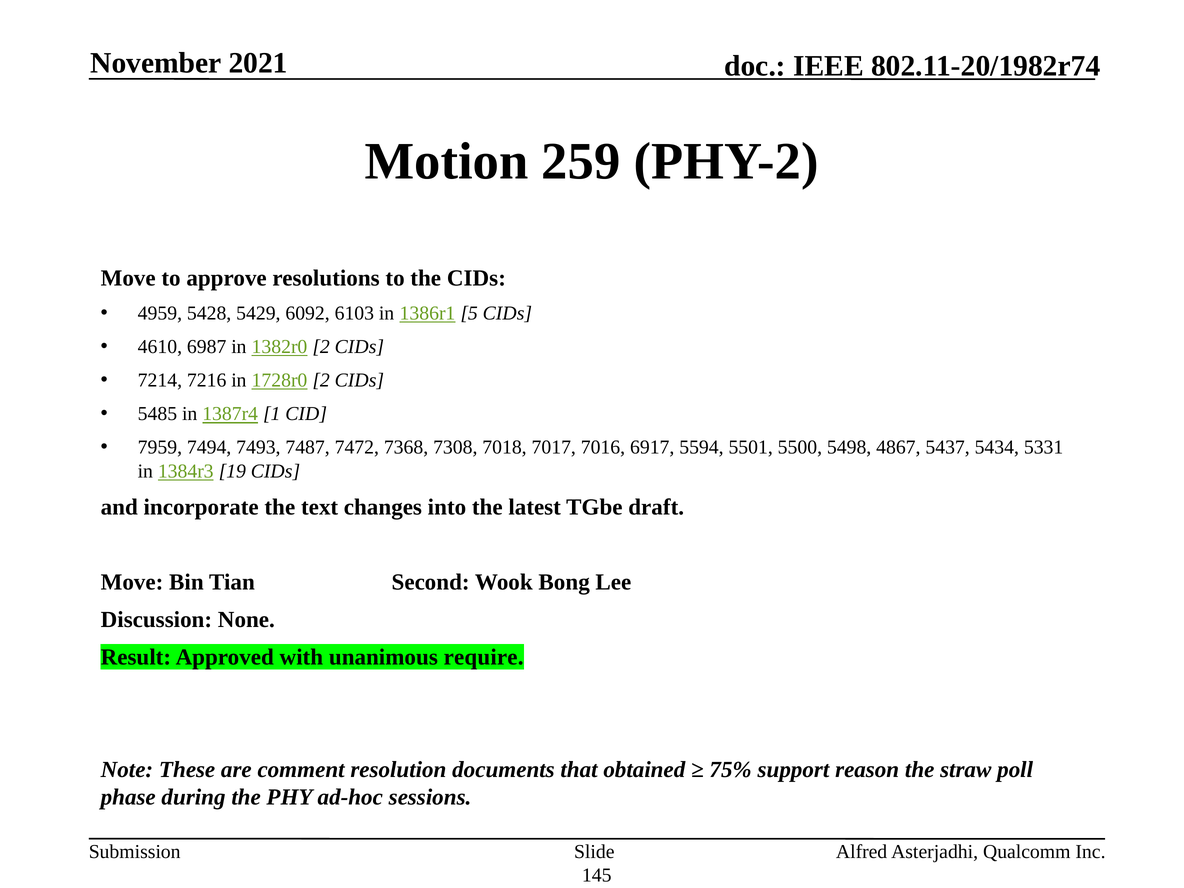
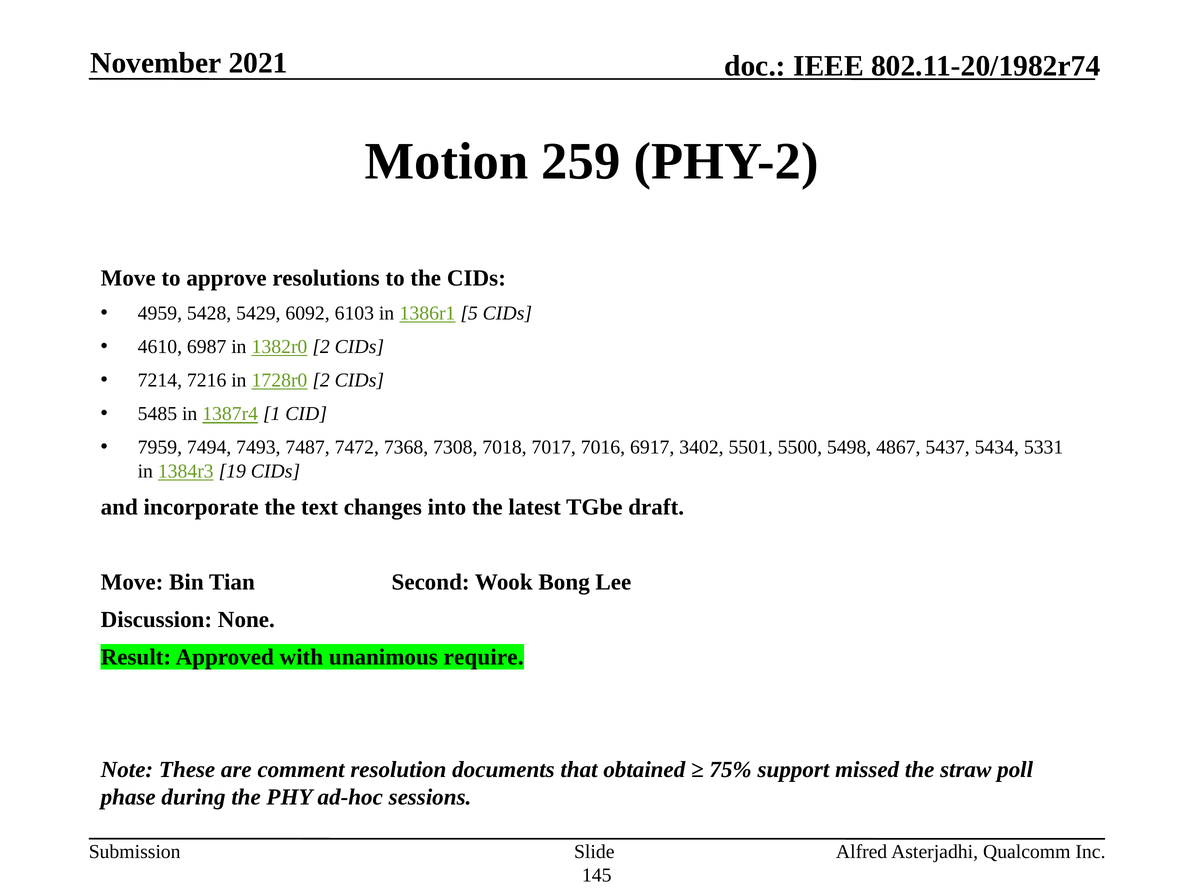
5594: 5594 -> 3402 (701, 447)
reason: reason -> missed (867, 770)
